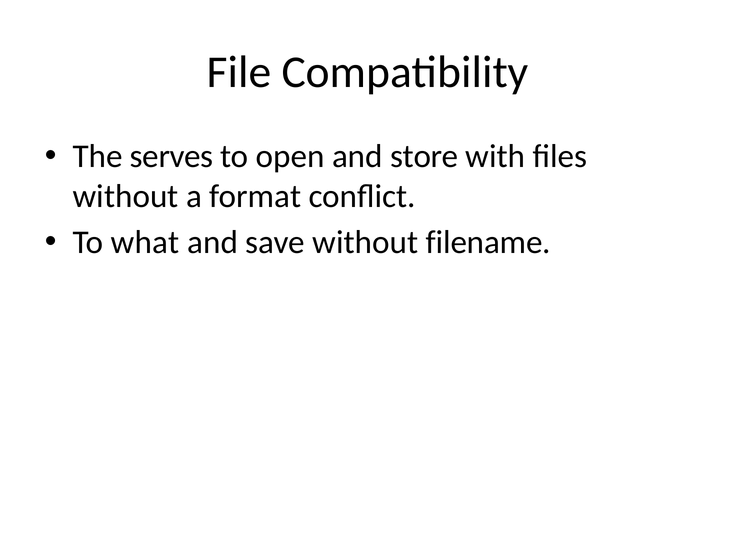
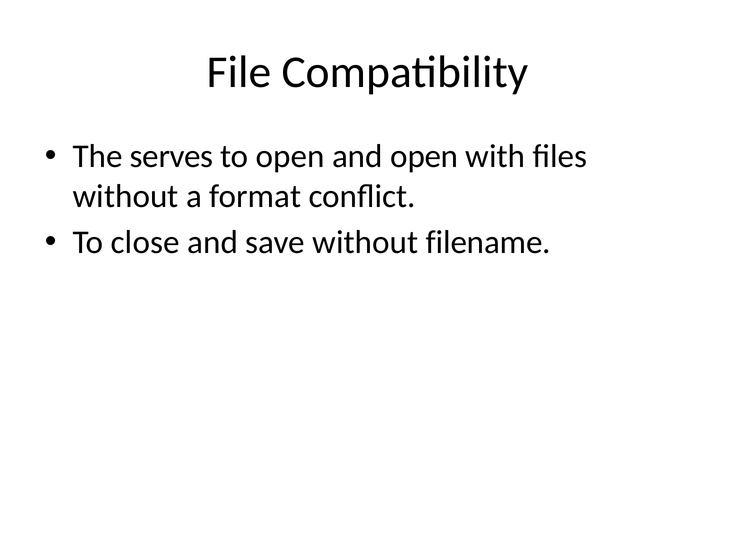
and store: store -> open (424, 156)
what: what -> close (145, 243)
